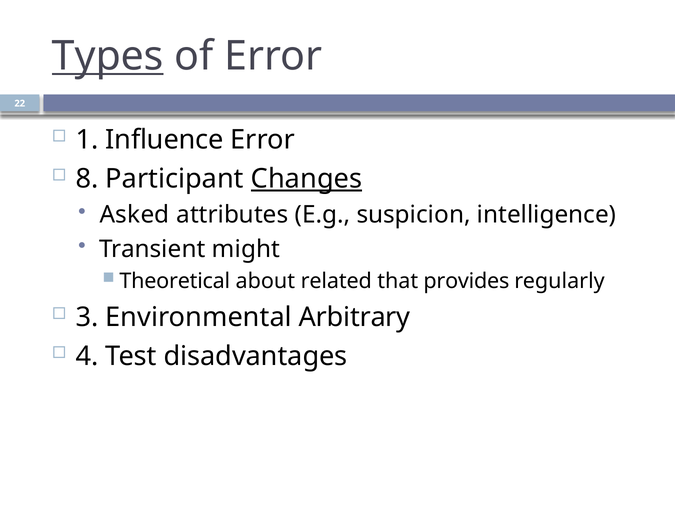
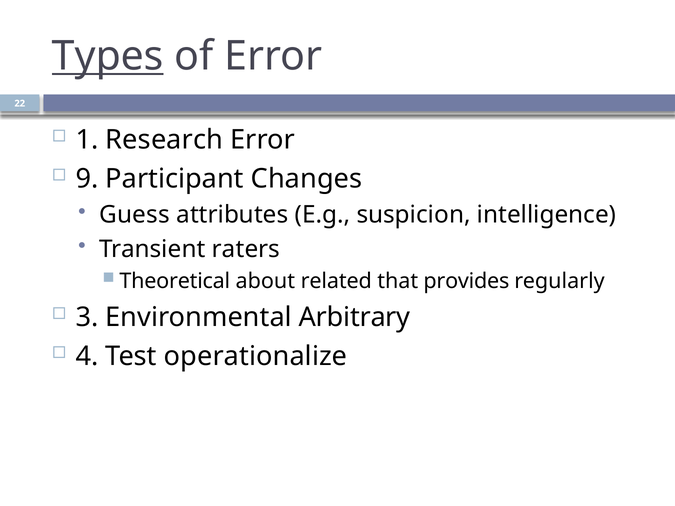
Influence: Influence -> Research (164, 140)
8: 8 -> 9 (87, 179)
Changes underline: present -> none (307, 179)
Asked: Asked -> Guess (135, 215)
might: might -> raters (246, 249)
disadvantages: disadvantages -> operationalize (256, 357)
